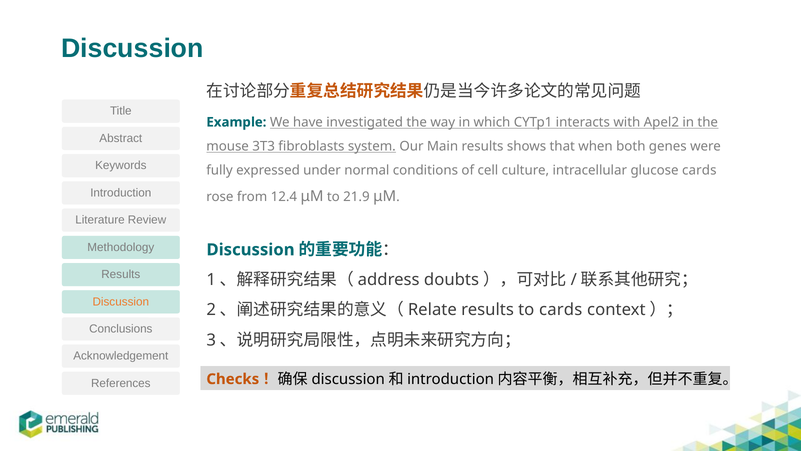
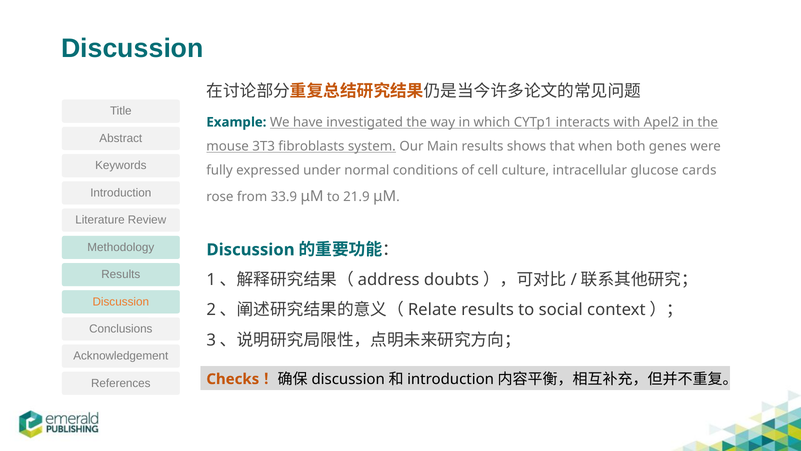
12.4: 12.4 -> 33.9 (284, 197)
to cards: cards -> social (561, 310)
